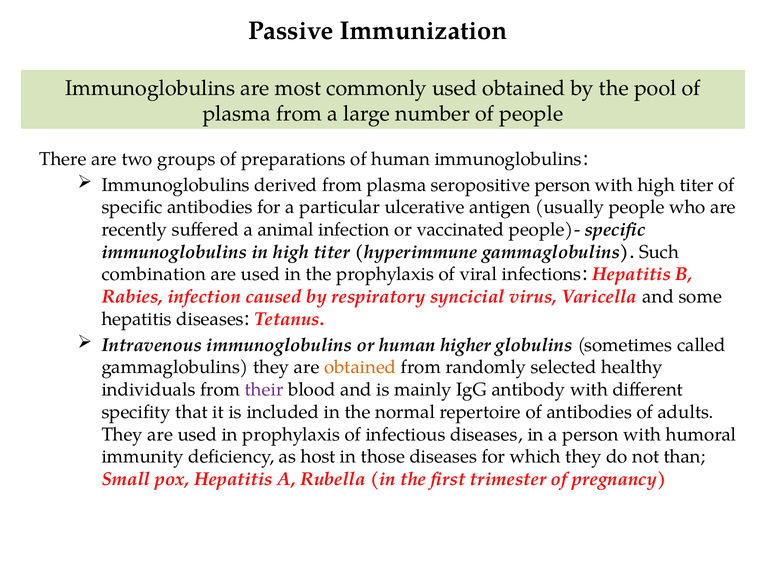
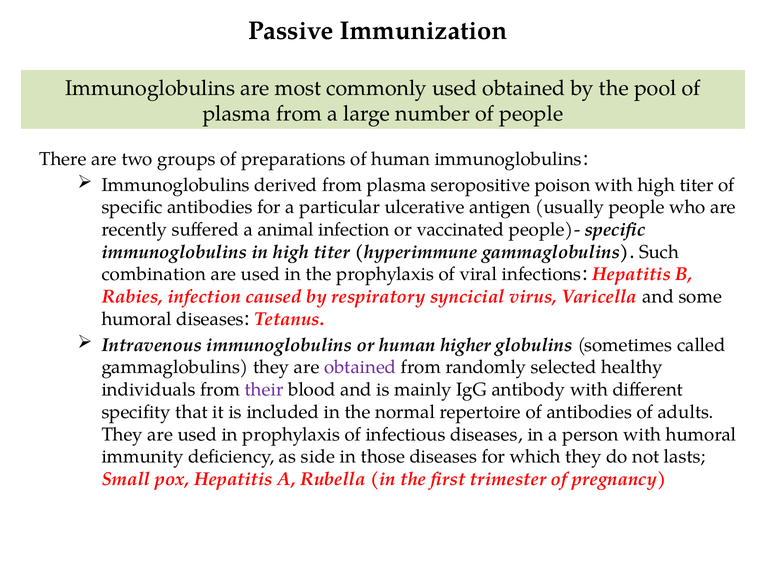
seropositive person: person -> poison (562, 185)
hepatitis: hepatitis -> humoral (137, 319)
obtained colour: orange -> purple (360, 367)
host: host -> side (318, 456)
than: than -> lasts (685, 456)
